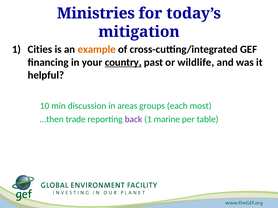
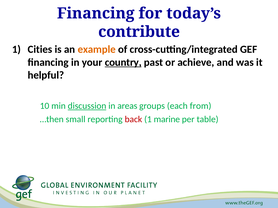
Ministries: Ministries -> Financing (96, 13)
mitigation: mitigation -> contribute (139, 32)
wildlife: wildlife -> achieve (196, 62)
discussion underline: none -> present (87, 106)
most: most -> from (201, 106)
trade: trade -> small (76, 119)
back colour: purple -> red (133, 119)
